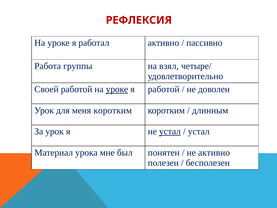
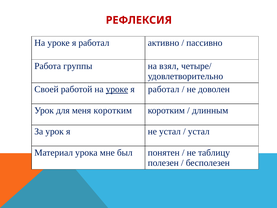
работой: работой -> работал (164, 89)
устал underline: present -> none (170, 131)
не активно: активно -> таблицу (214, 152)
